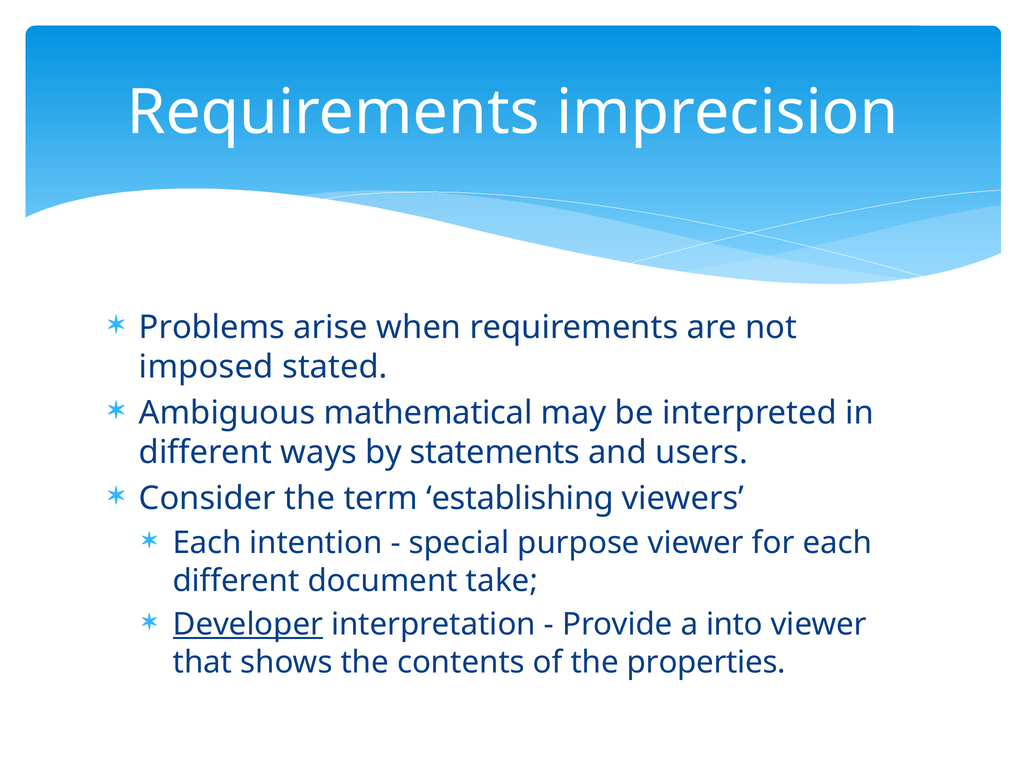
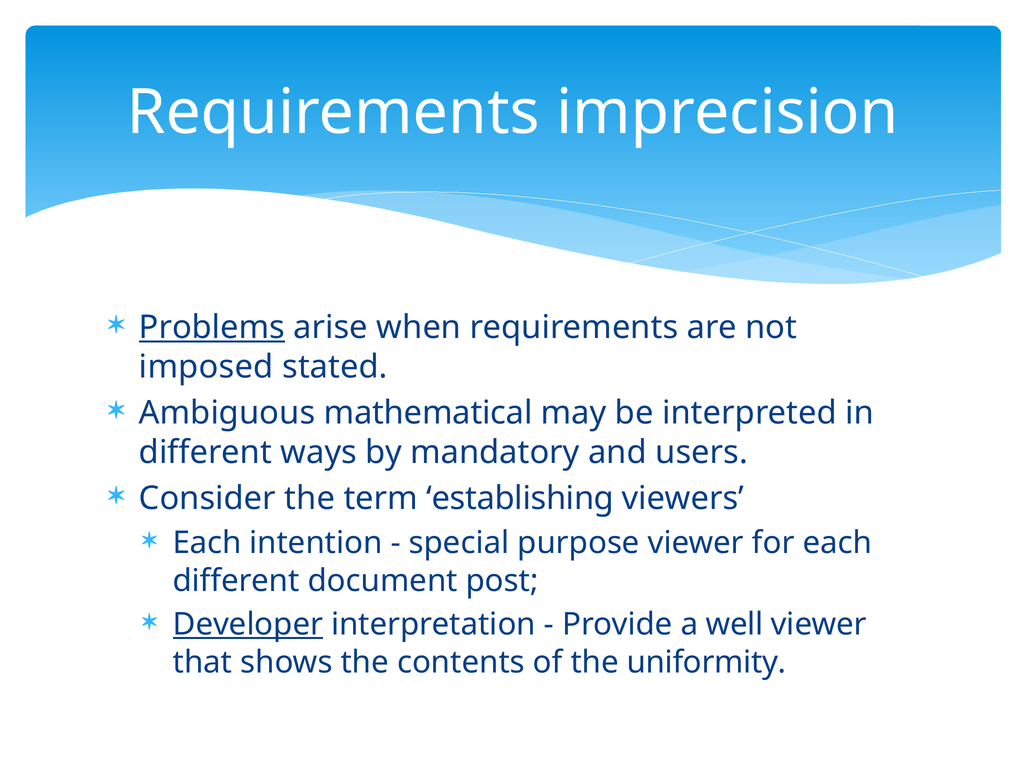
Problems underline: none -> present (212, 327)
statements: statements -> mandatory (495, 452)
take: take -> post (502, 580)
into: into -> well (735, 624)
properties: properties -> uniformity (706, 662)
